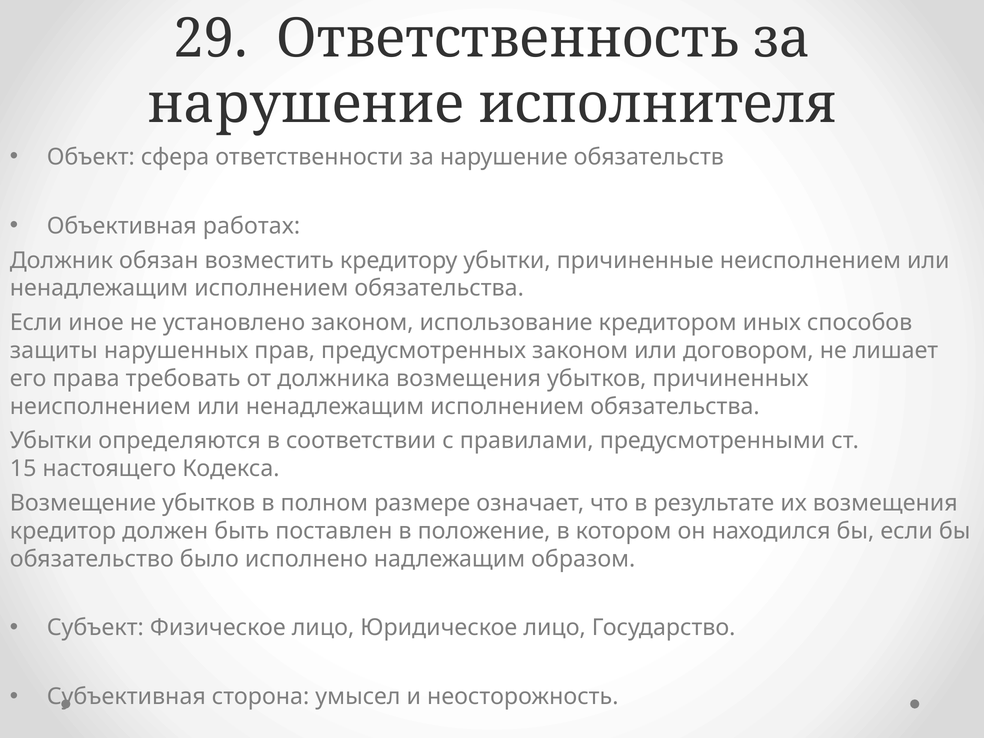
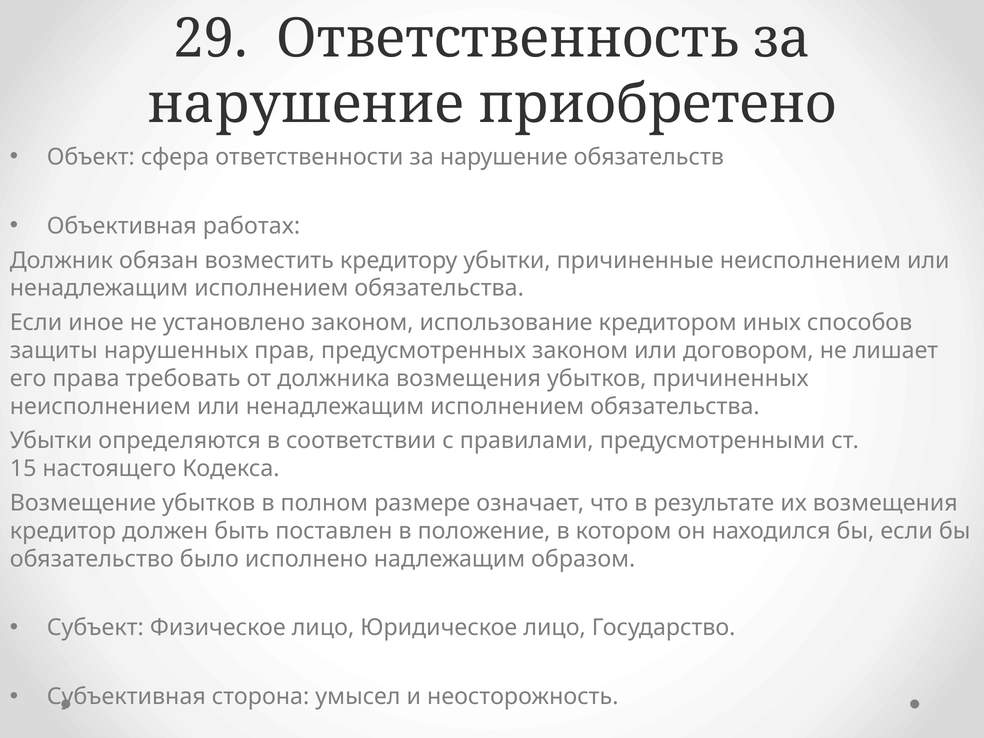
исполнителя: исполнителя -> приобретено (657, 104)
